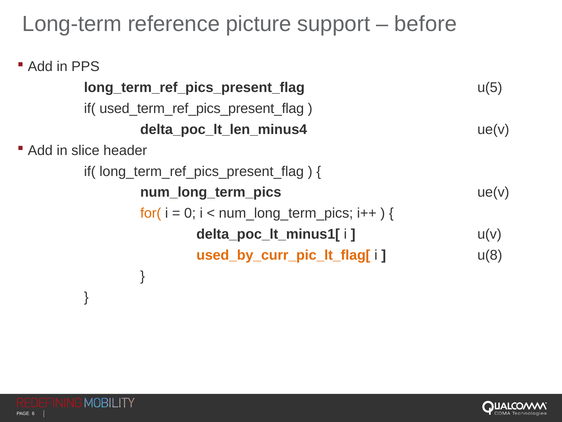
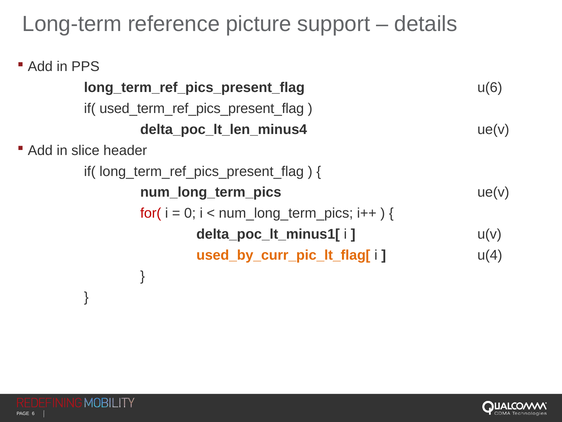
before: before -> details (426, 24)
u(5: u(5 -> u(6 (490, 87)
for( colour: orange -> red (151, 213)
u(8: u(8 -> u(4 (490, 255)
